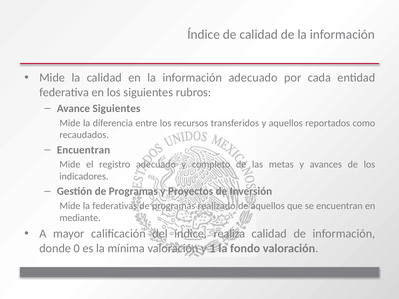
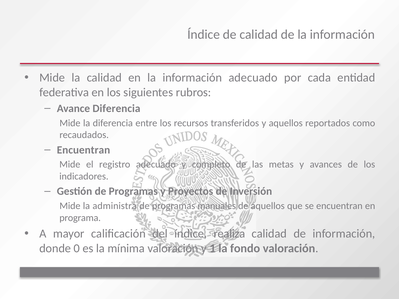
Avance Siguientes: Siguientes -> Diferencia (116, 109)
federativas: federativas -> administra (115, 206)
realizado: realizado -> manuales (217, 206)
mediante: mediante -> programa (80, 218)
